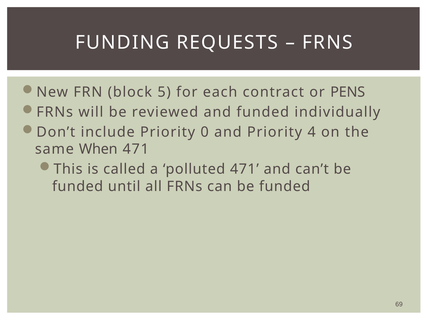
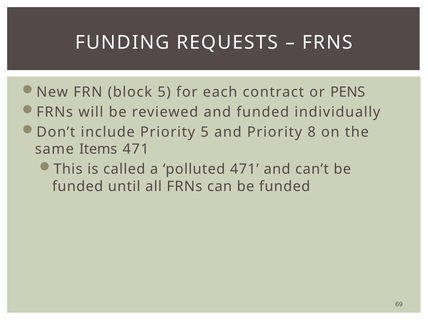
Priority 0: 0 -> 5 (205, 132)
4: 4 -> 8 (312, 132)
When: When -> Items (98, 149)
